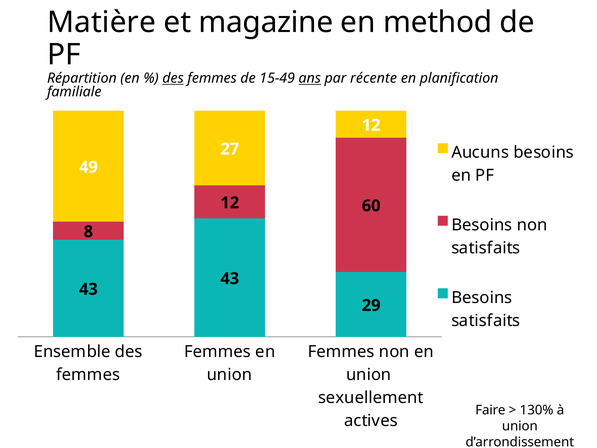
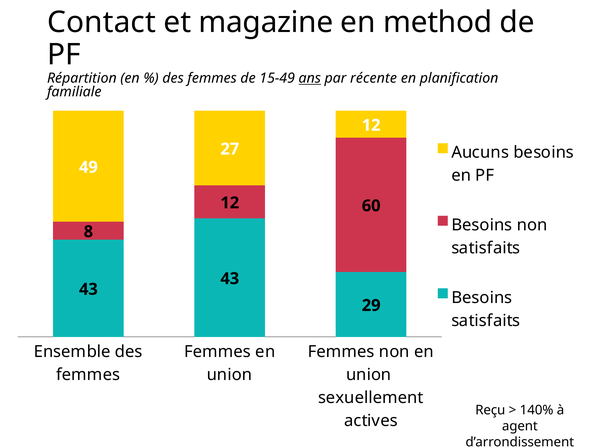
Matière: Matière -> Contact (101, 22)
des underline: present -> none (173, 78)
Faire: Faire -> Reçu (490, 410)
130%: 130% -> 140% (537, 410)
union: union -> agent (520, 426)
